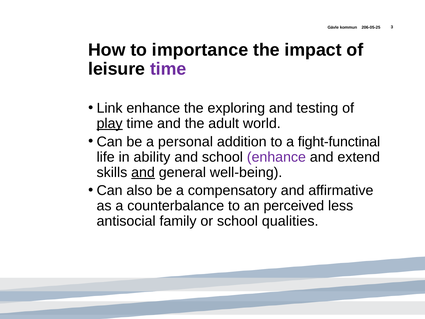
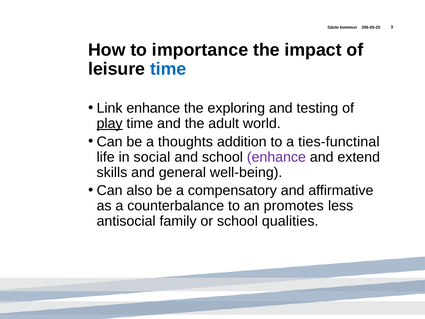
time colour: purple -> blue (168, 69)
personal: personal -> thoughts (185, 142)
fight-functinal: fight-functinal -> ties-functinal (339, 142)
ability: ability -> social (152, 157)
and underline: present -> none (143, 172)
perceived: perceived -> promotes (294, 206)
